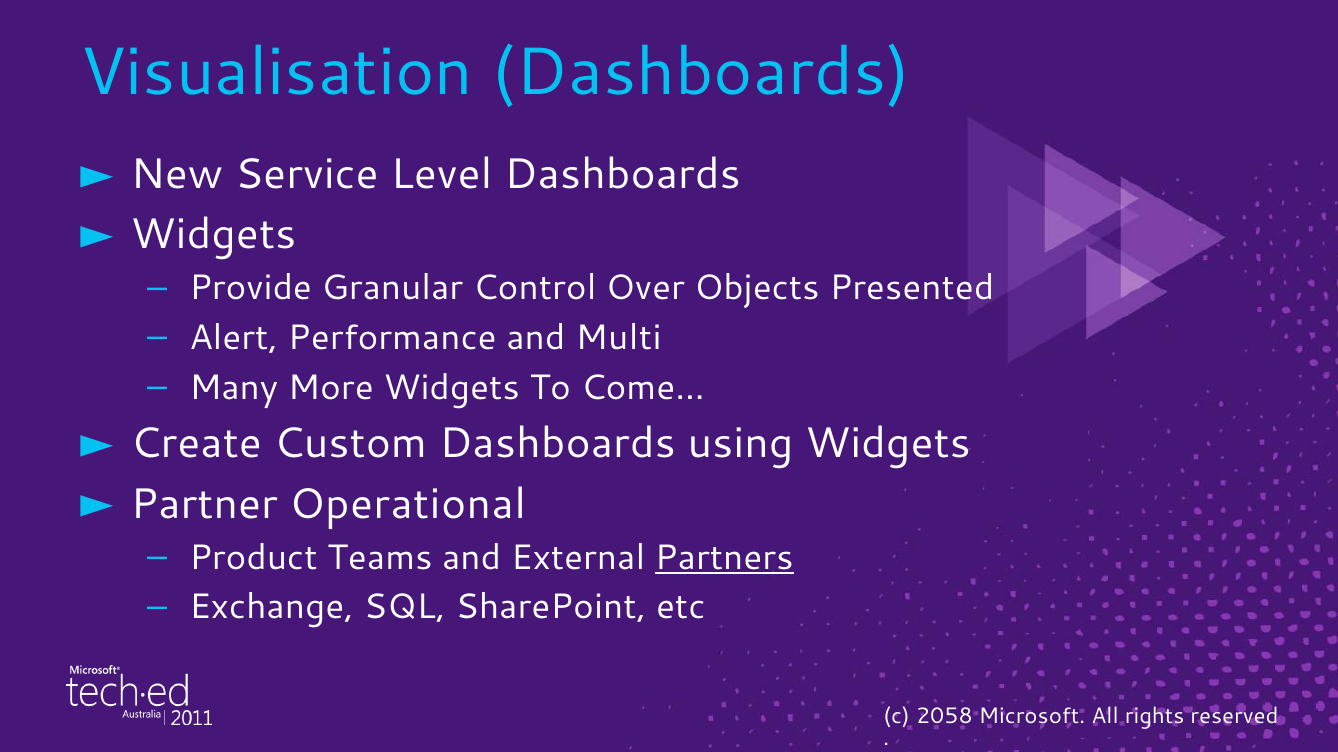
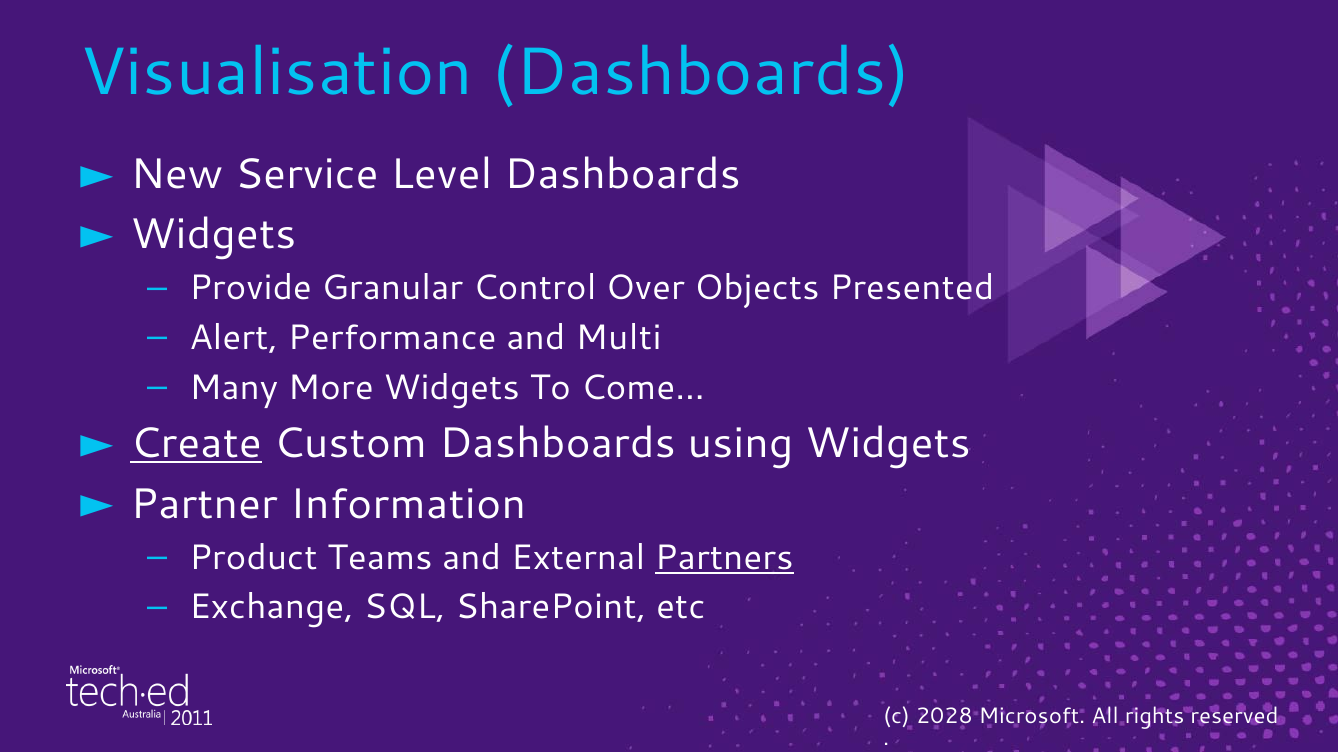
Create underline: none -> present (196, 444)
Operational: Operational -> Information (408, 504)
2058: 2058 -> 2028 (944, 717)
